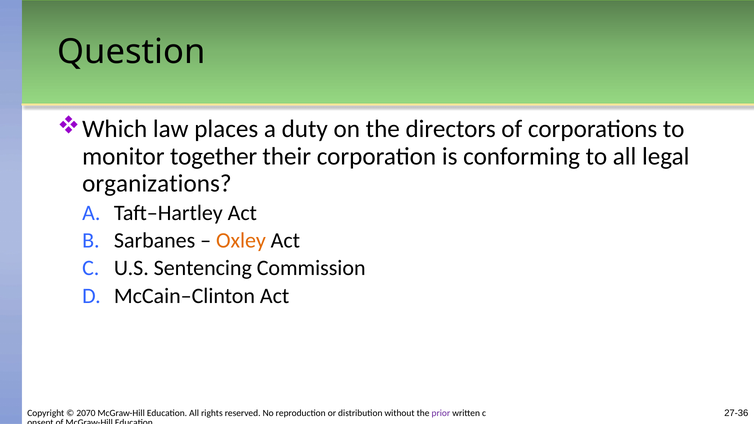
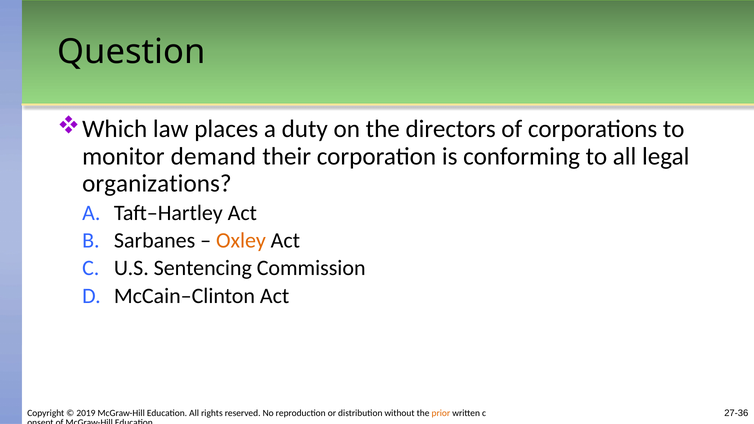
together: together -> demand (213, 156)
2070: 2070 -> 2019 (86, 413)
prior colour: purple -> orange (441, 413)
